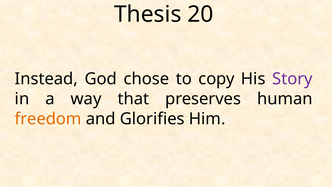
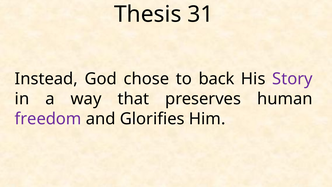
20: 20 -> 31 (200, 14)
copy: copy -> back (217, 79)
freedom colour: orange -> purple (48, 119)
